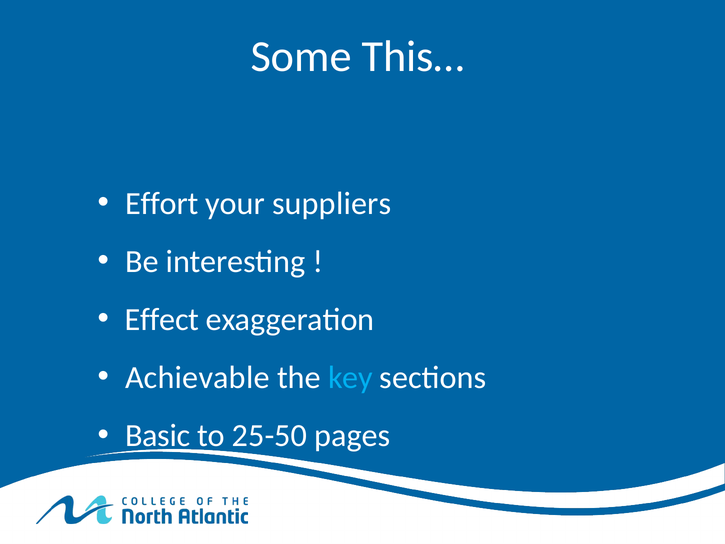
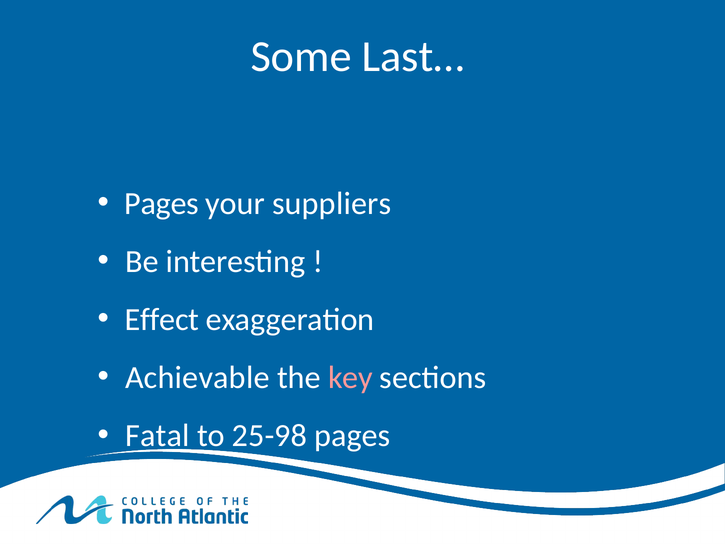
This…: This… -> Last… (413, 57)
Effort: Effort -> Pages (162, 203)
key colour: light blue -> pink (350, 377)
Basic: Basic -> Fatal (157, 435)
25-50: 25-50 -> 25-98 (270, 435)
